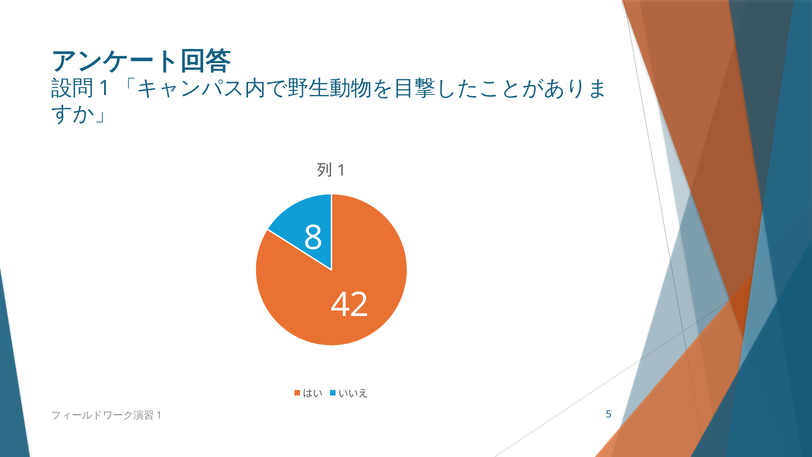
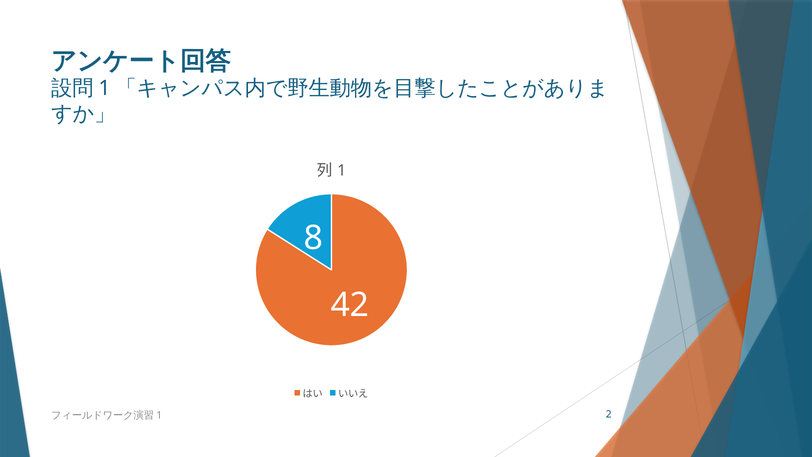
5: 5 -> 2 (609, 414)
